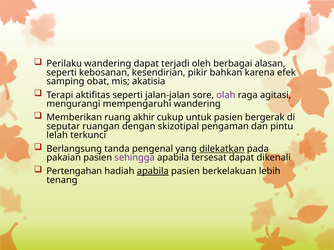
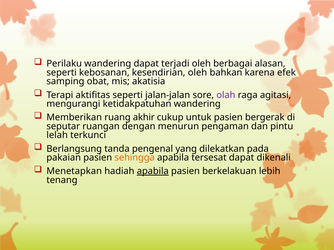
kesendirian pikir: pikir -> oleh (197, 73)
mempengaruhi: mempengaruhi -> ketidakpatuhan (137, 104)
skizotipal: skizotipal -> menurun (178, 127)
dilekatkan underline: present -> none (222, 149)
sehingga colour: purple -> orange (135, 158)
Pertengahan: Pertengahan -> Menetapkan (74, 171)
